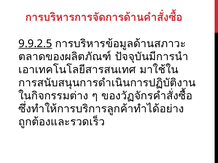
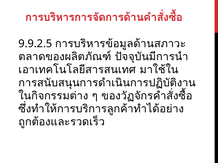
9.9.2.5 underline: present -> none (35, 44)
